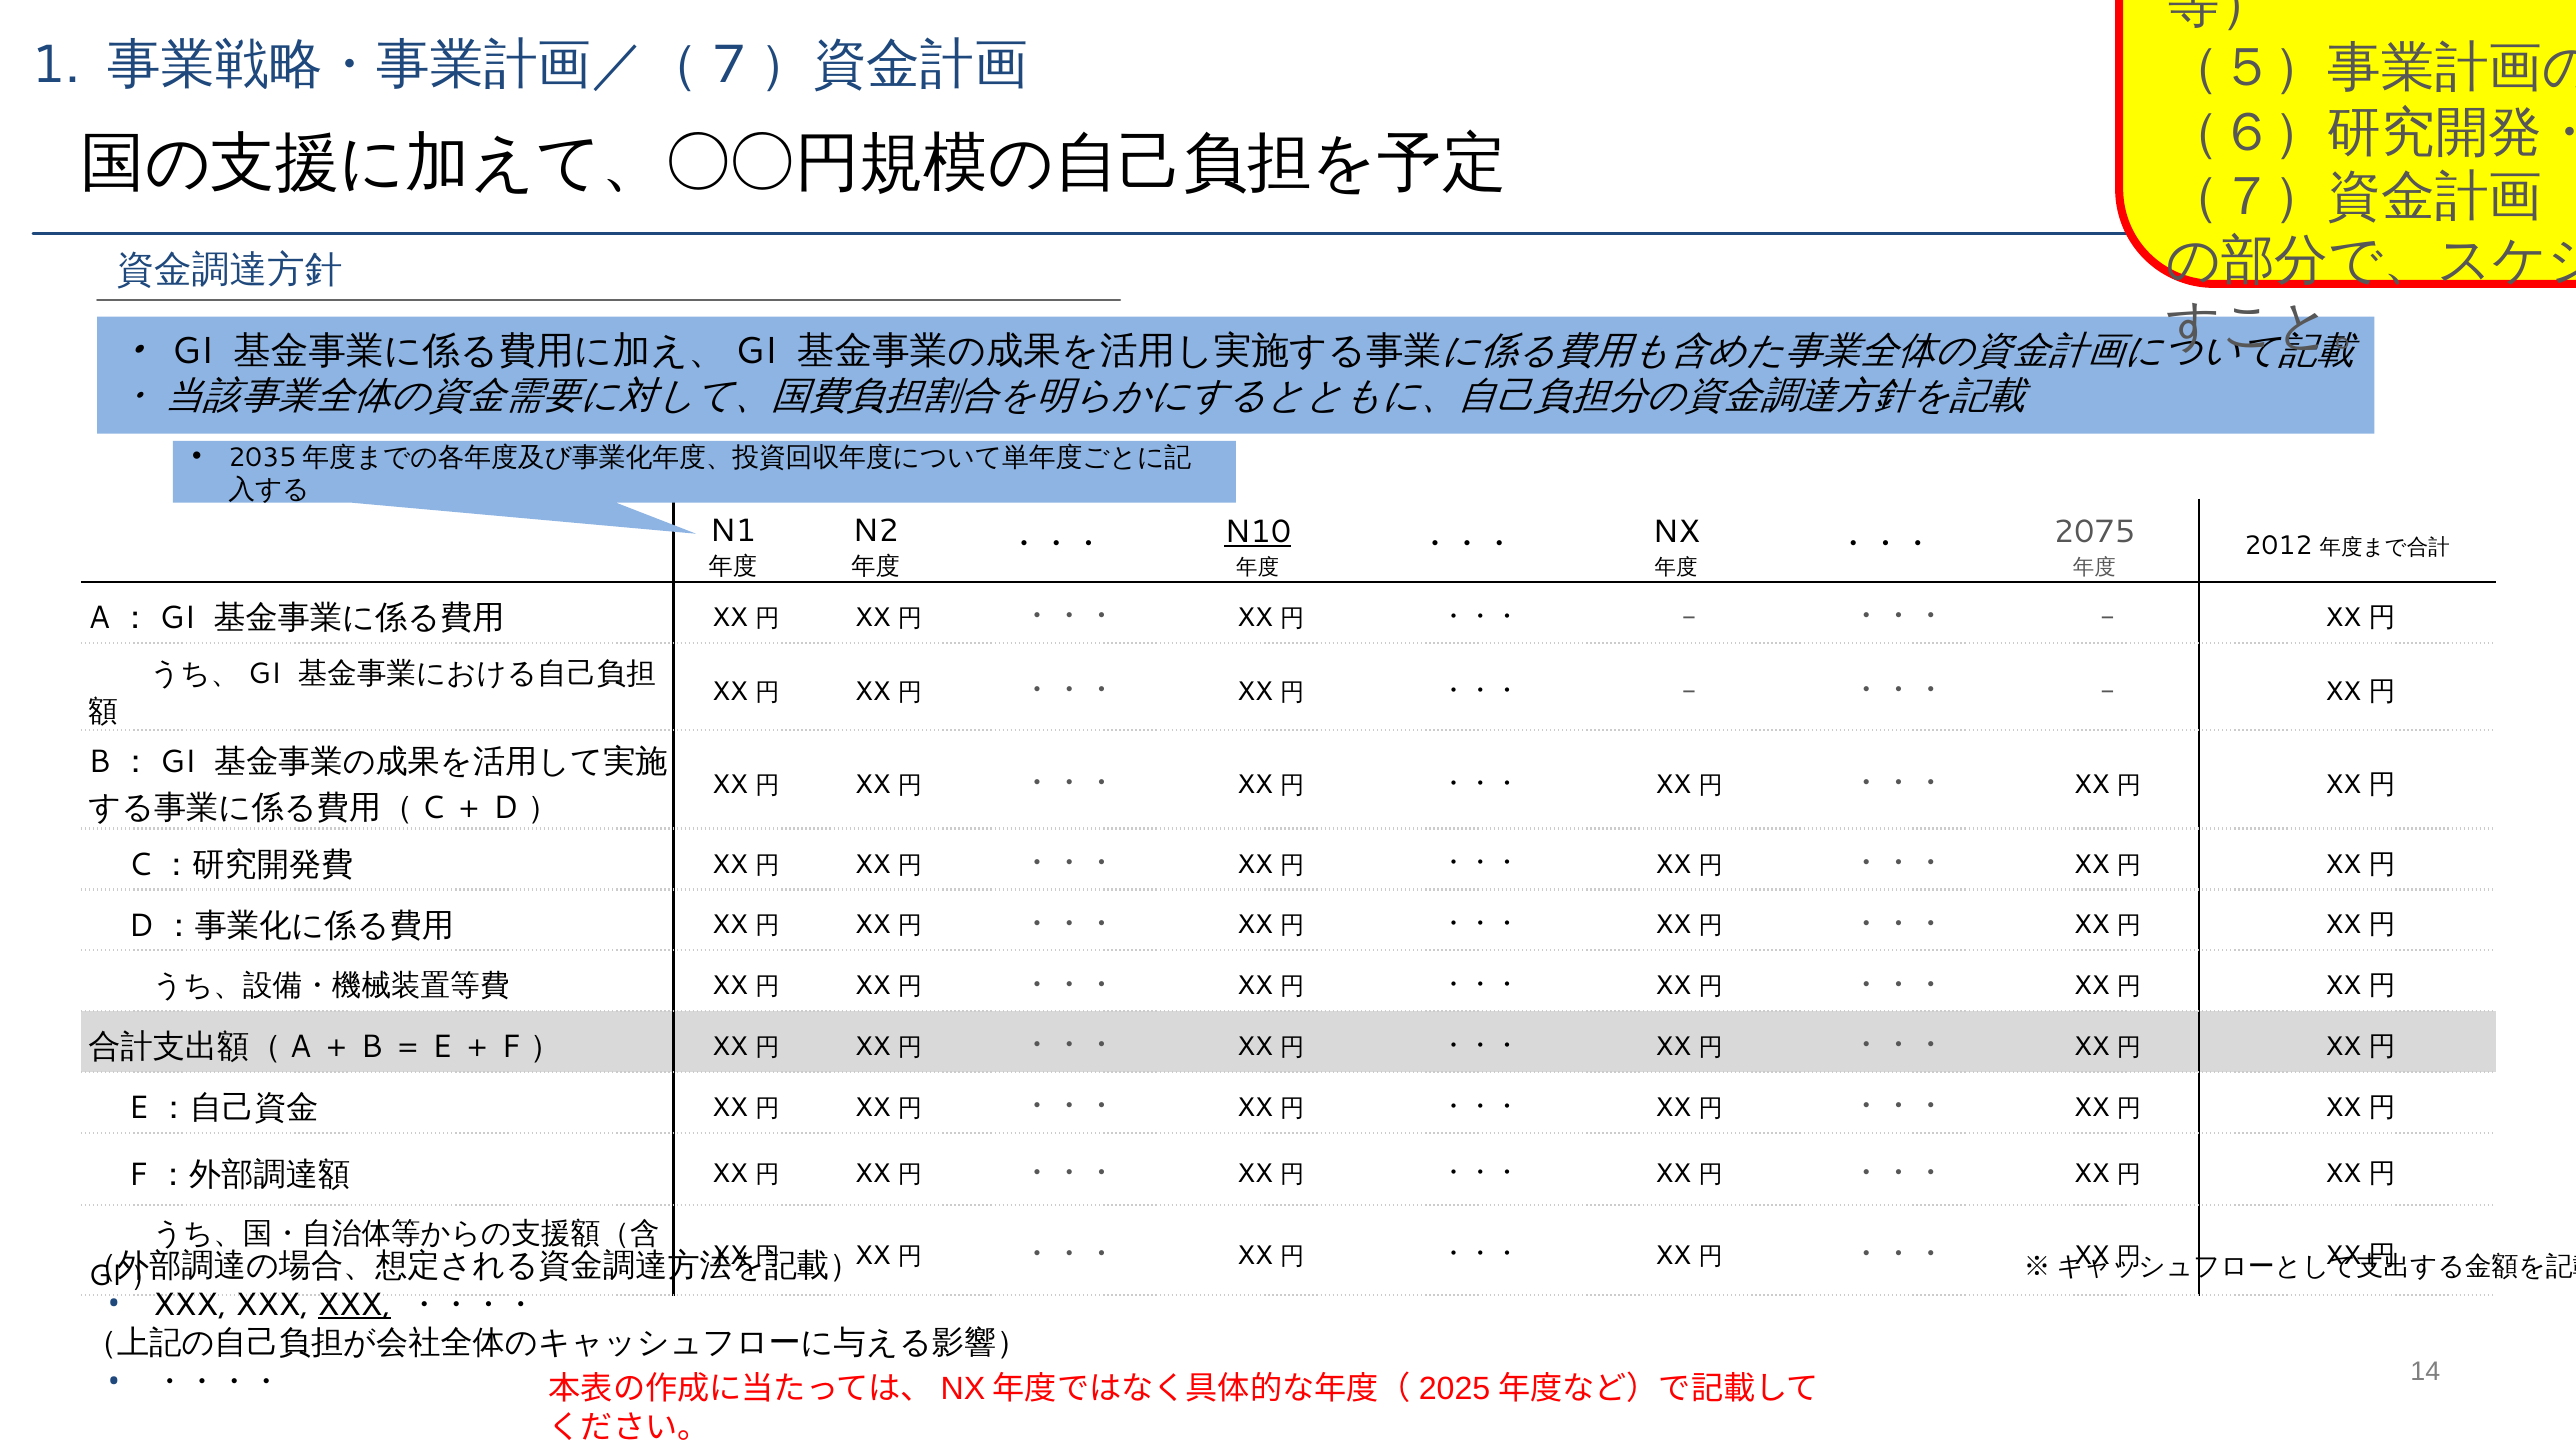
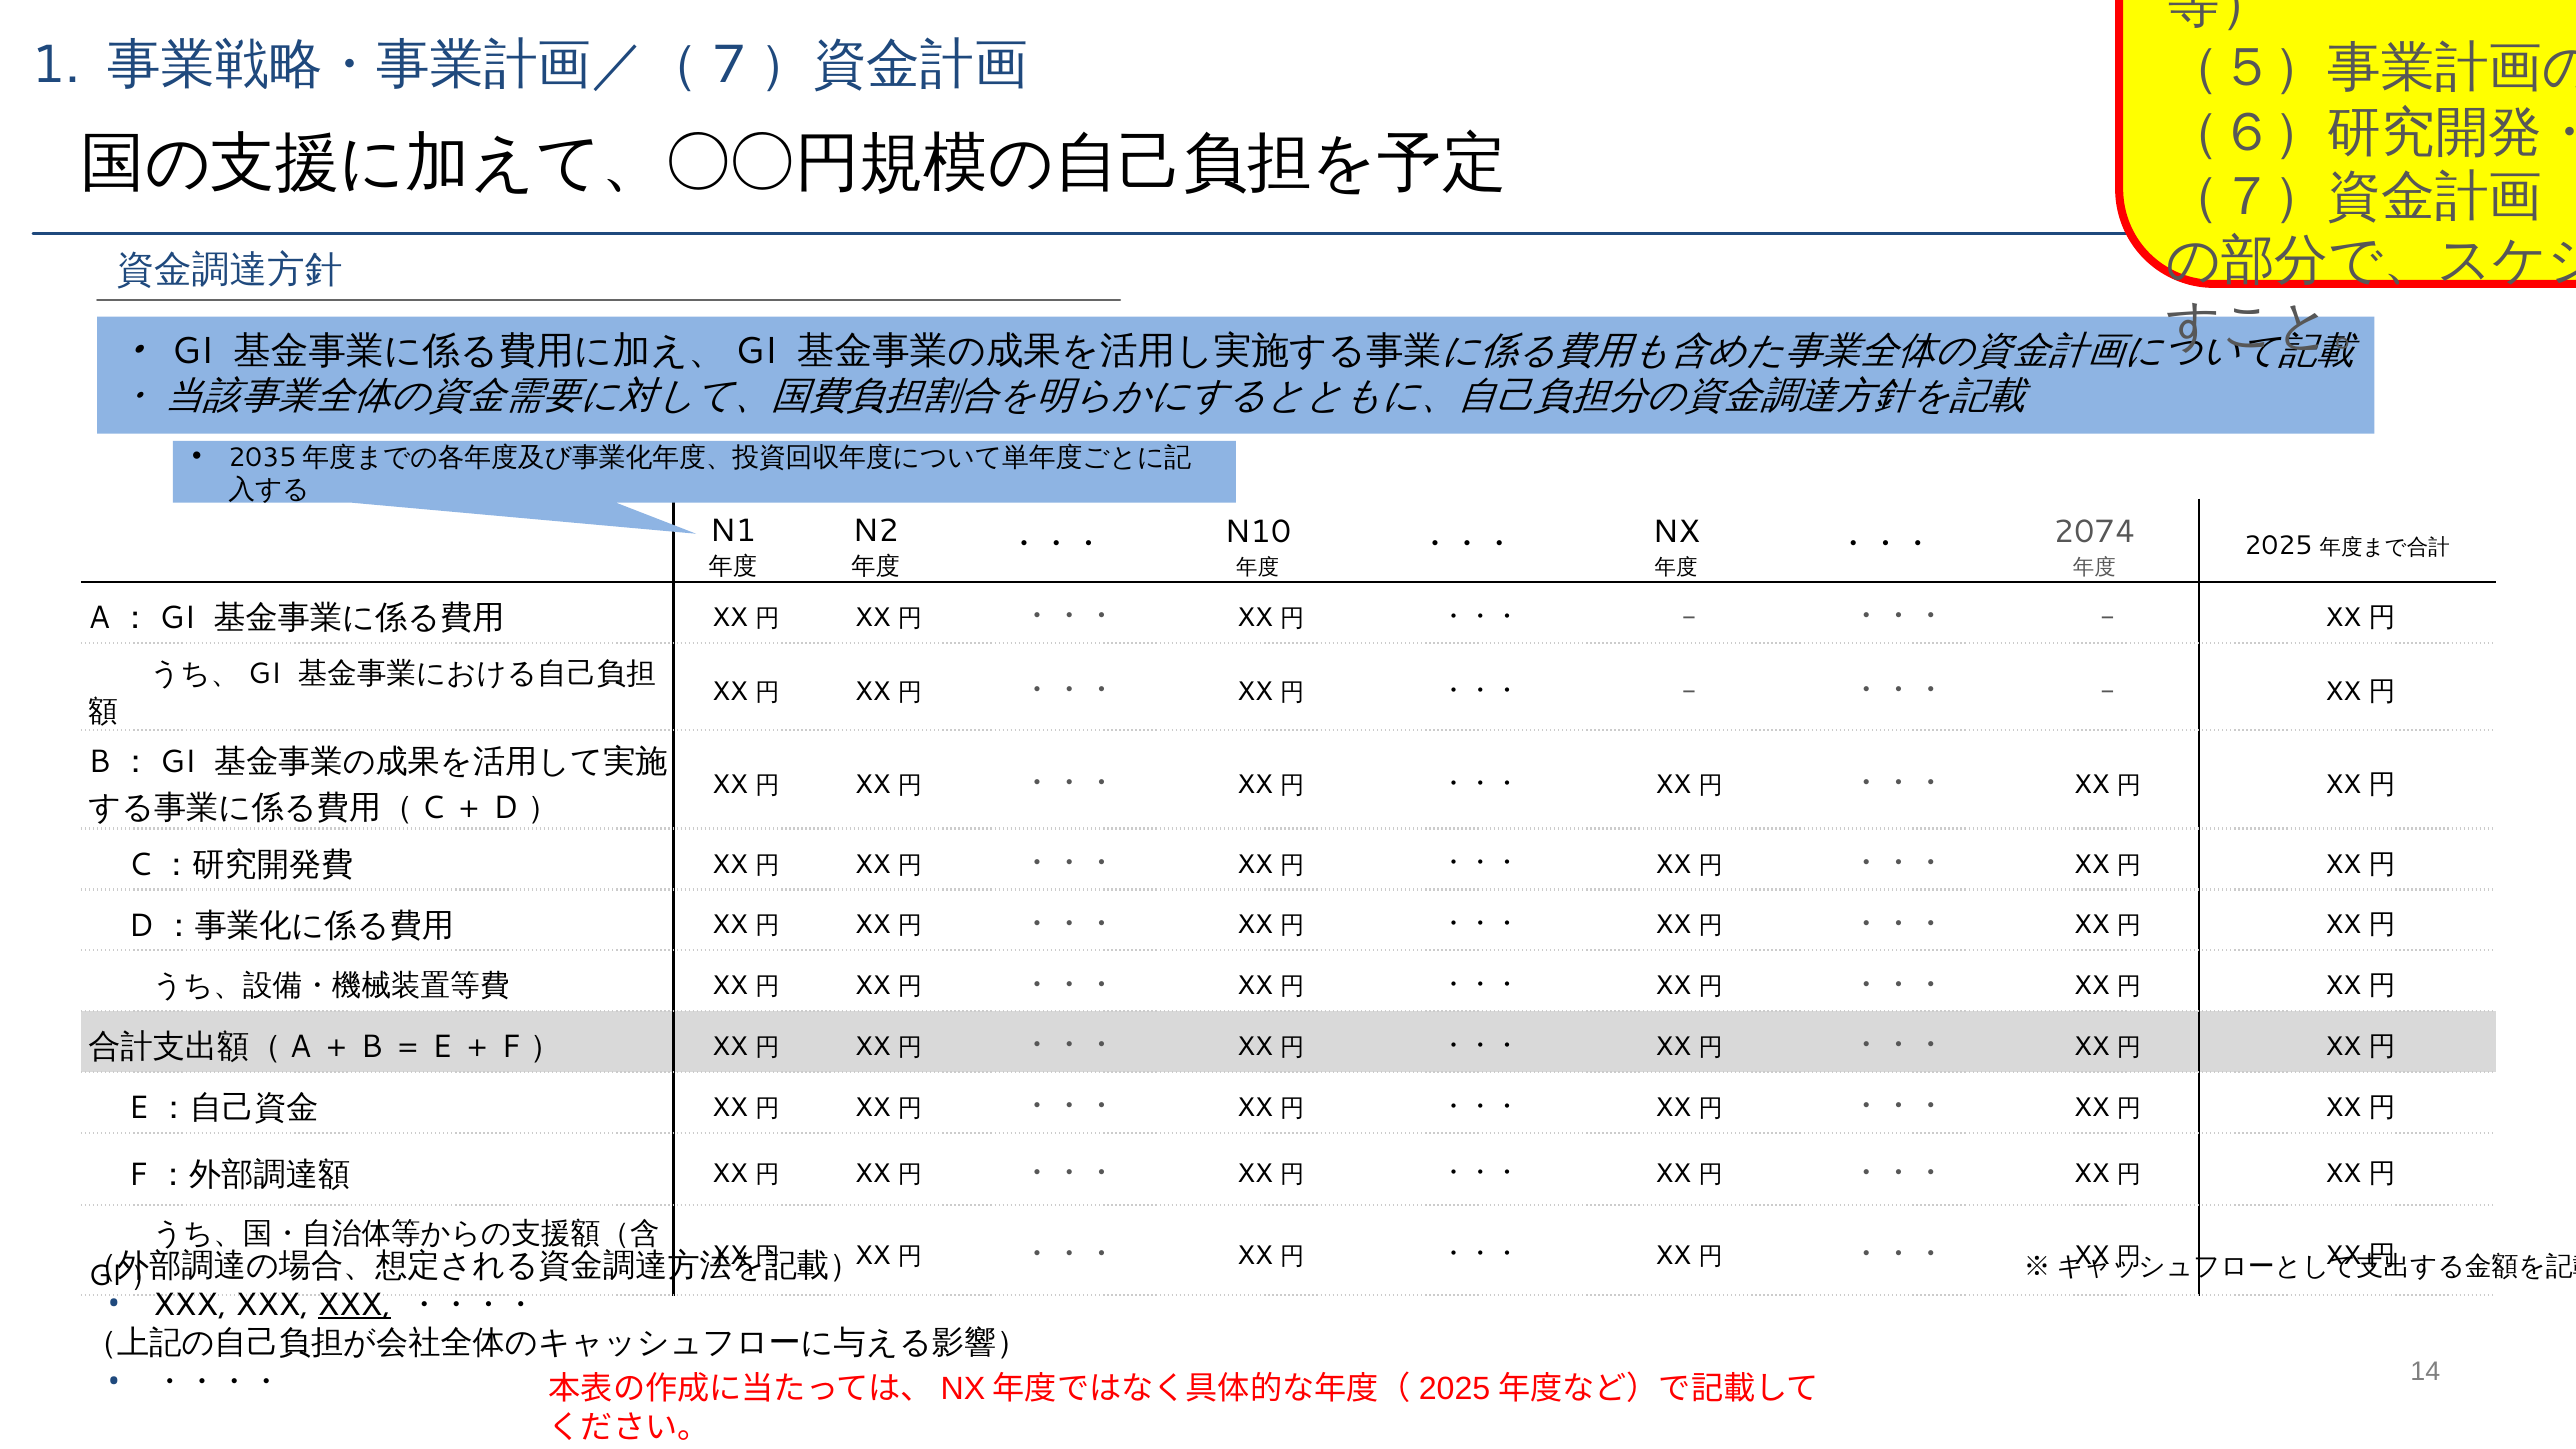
N10 underline: present -> none (1258, 532)
2075: 2075 -> 2074 (2094, 532)
2012: 2012 -> 2025 (2278, 546)
